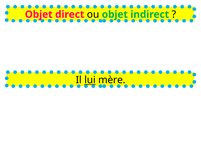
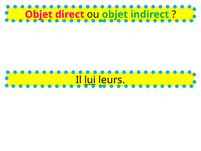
mère: mère -> leurs (112, 80)
